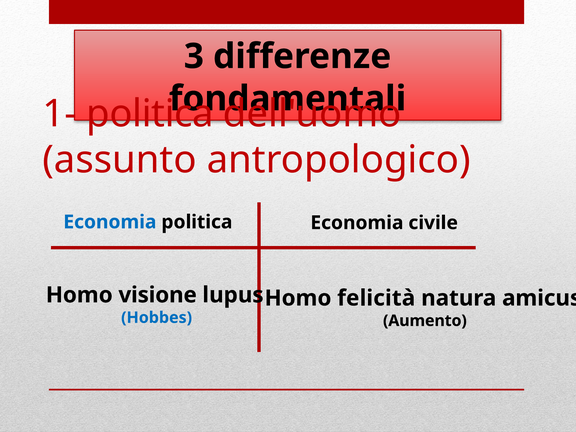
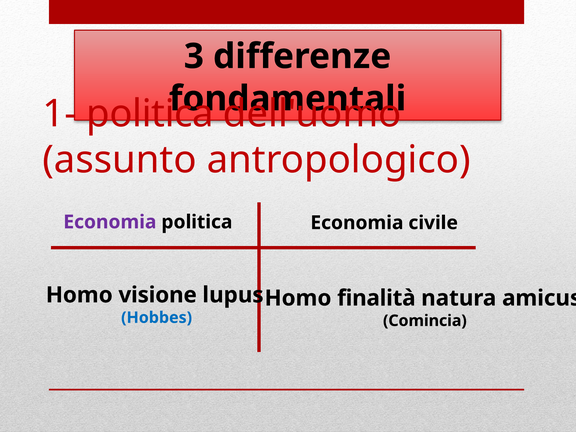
Economia colour: blue -> purple (110, 222)
felicità: felicità -> finalità (376, 298)
Aumento: Aumento -> Comincia (425, 321)
